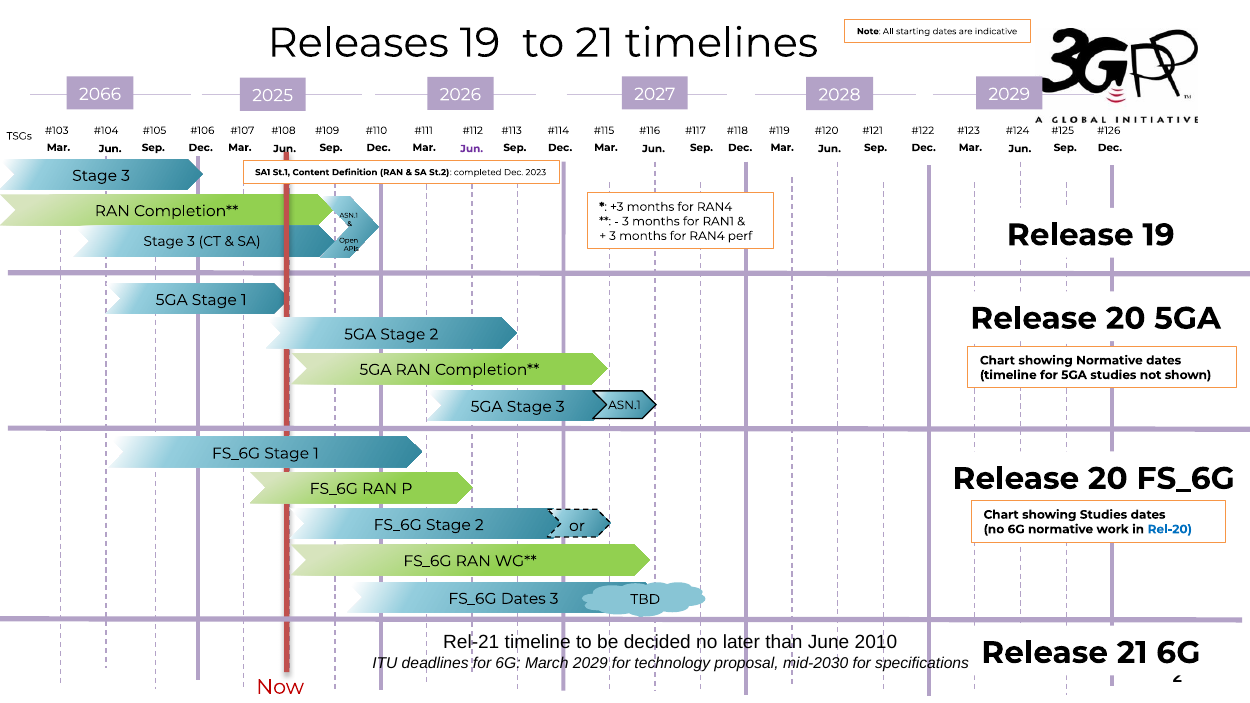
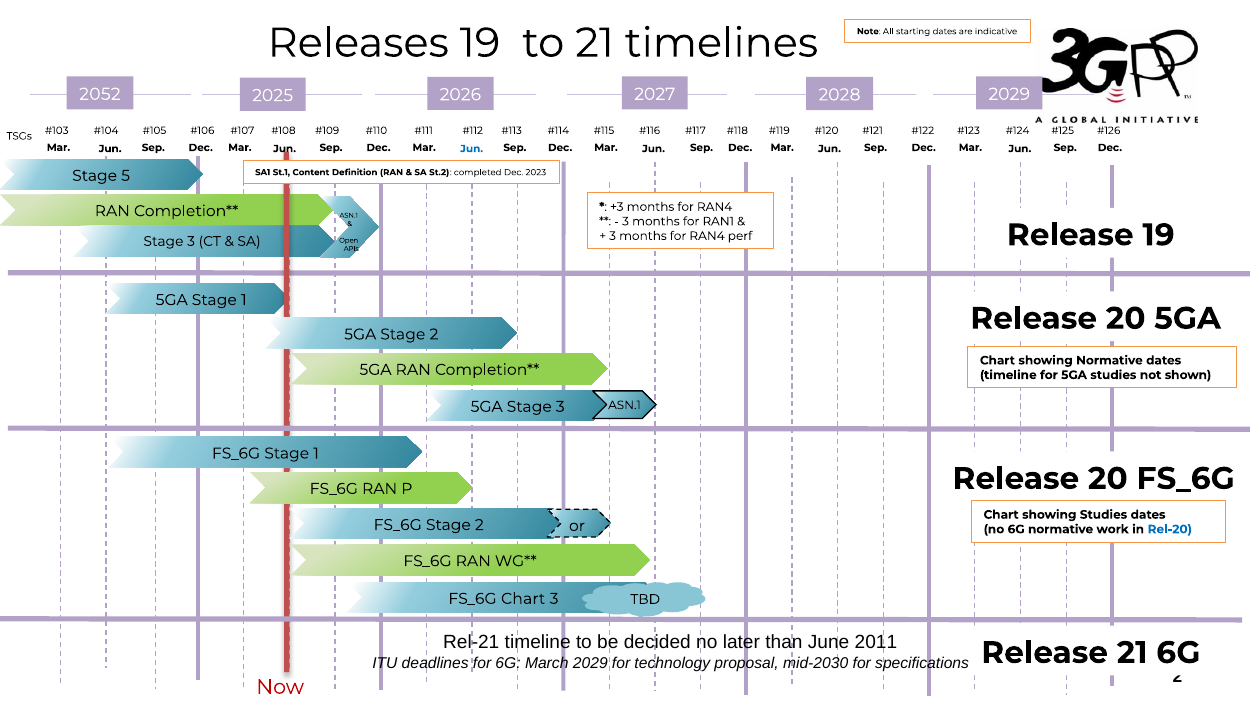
2066: 2066 -> 2052 (100, 94)
Jun colour: purple -> blue (472, 149)
3: 3 -> 5 (126, 176)
FS_6G Dates: Dates -> Chart (523, 599)
2010: 2010 -> 2011 (876, 643)
